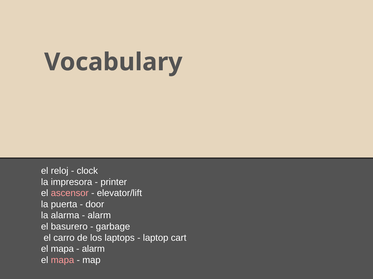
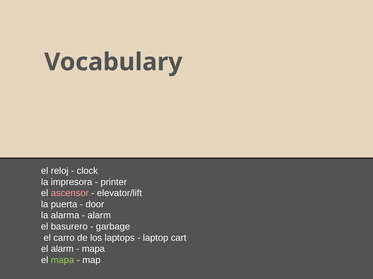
mapa: mapa -> alarm (62, 250)
alarm: alarm -> mapa (93, 250)
mapa colour: pink -> light green (63, 261)
